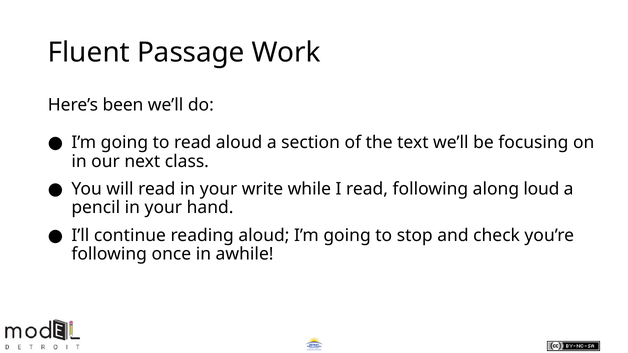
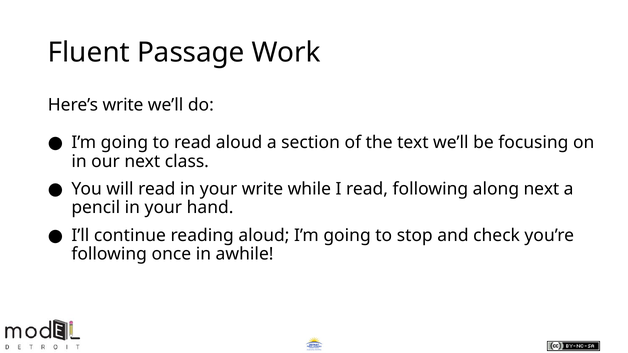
Here’s been: been -> write (123, 105)
along loud: loud -> next (541, 189)
